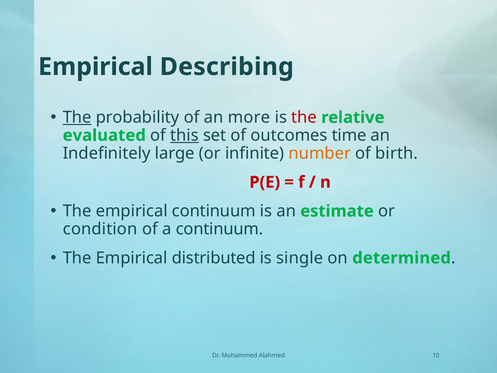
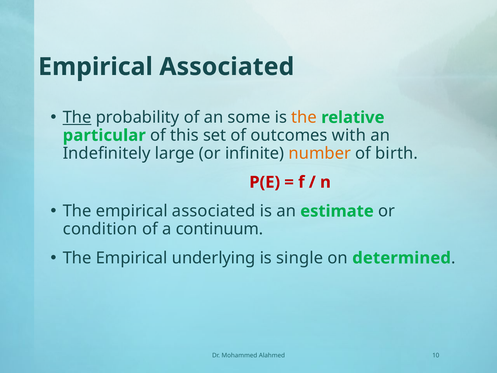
Describing: Describing -> Associated (227, 67)
more: more -> some (249, 117)
the colour: red -> orange (304, 117)
evaluated: evaluated -> particular (104, 135)
this underline: present -> none (184, 135)
time: time -> with (349, 135)
The empirical continuum: continuum -> associated (214, 211)
distributed: distributed -> underlying (214, 258)
